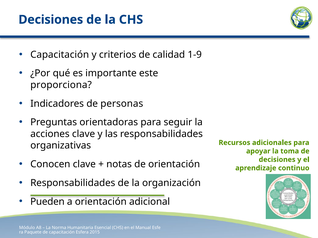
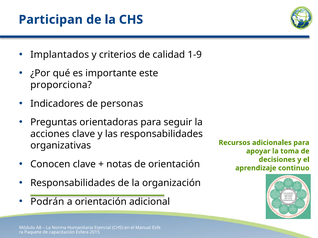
Decisiones: Decisiones -> Participan (51, 20)
Capacitación: Capacitación -> Implantados (60, 55)
Pueden: Pueden -> Podrán (47, 202)
